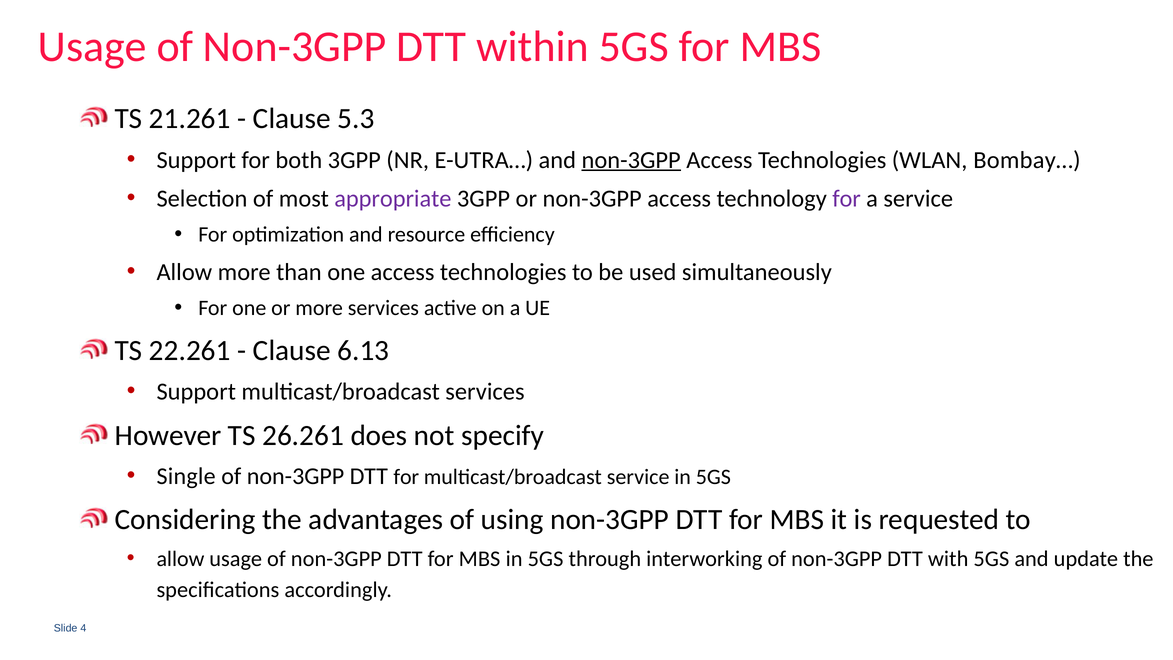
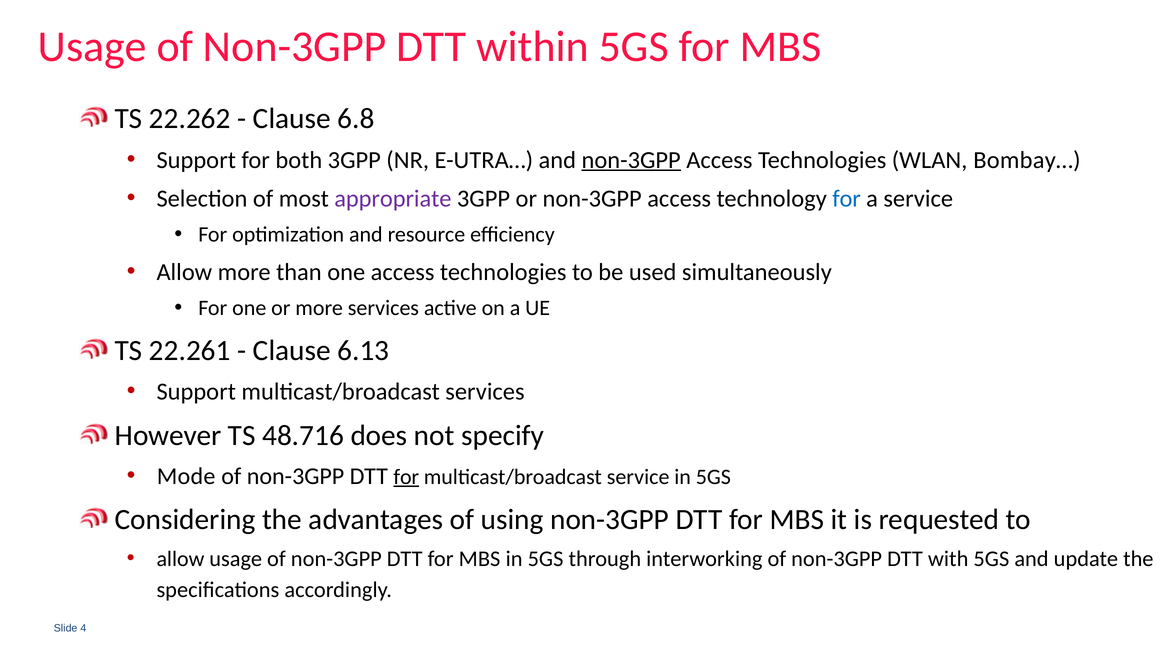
21.261: 21.261 -> 22.262 (190, 119)
5.3: 5.3 -> 6.8 (356, 119)
for colour: purple -> blue (847, 199)
26.261: 26.261 -> 48.716 (303, 435)
Single: Single -> Mode (186, 476)
for underline: none -> present (406, 477)
